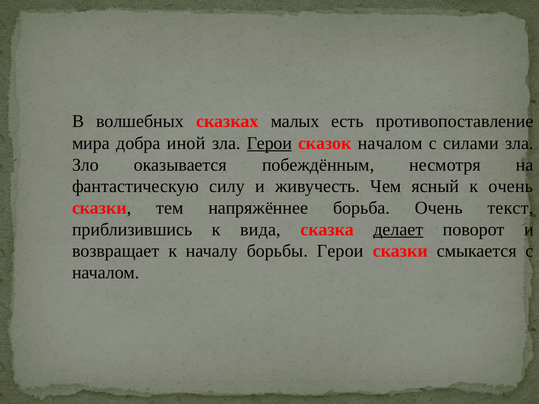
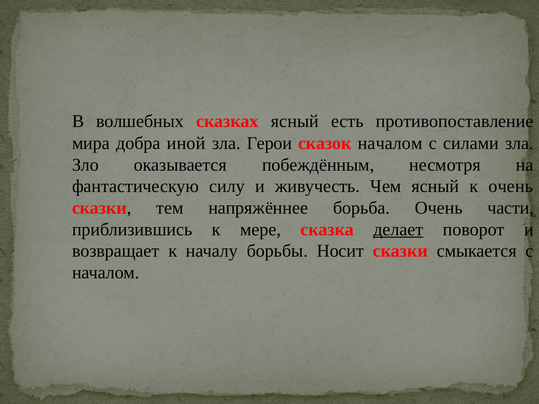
сказках малых: малых -> ясный (295, 121)
Герои underline: present -> none (269, 143)
текст: текст -> части (511, 208)
вида: вида -> мере (261, 230)
борьбы Герои: Герои -> Носит (340, 251)
